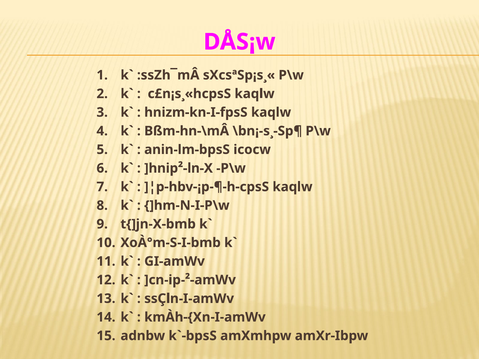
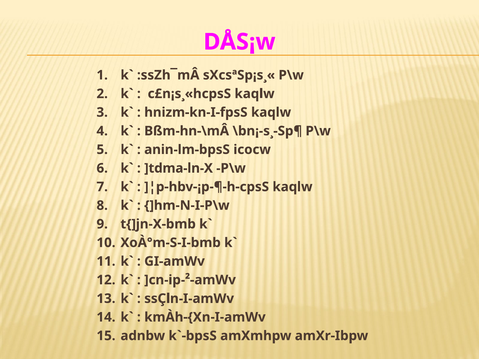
]hnip²-ln-X: ]hnip²-ln-X -> ]tdma-ln-X (179, 168)
